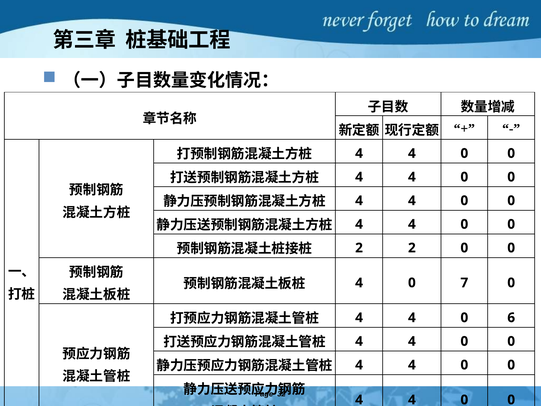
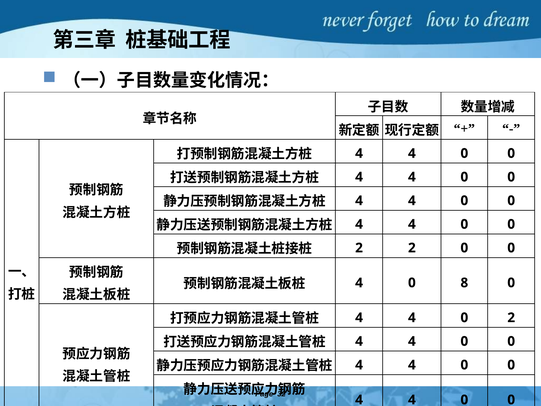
7: 7 -> 8 (464, 283)
0 6: 6 -> 2 (511, 317)
